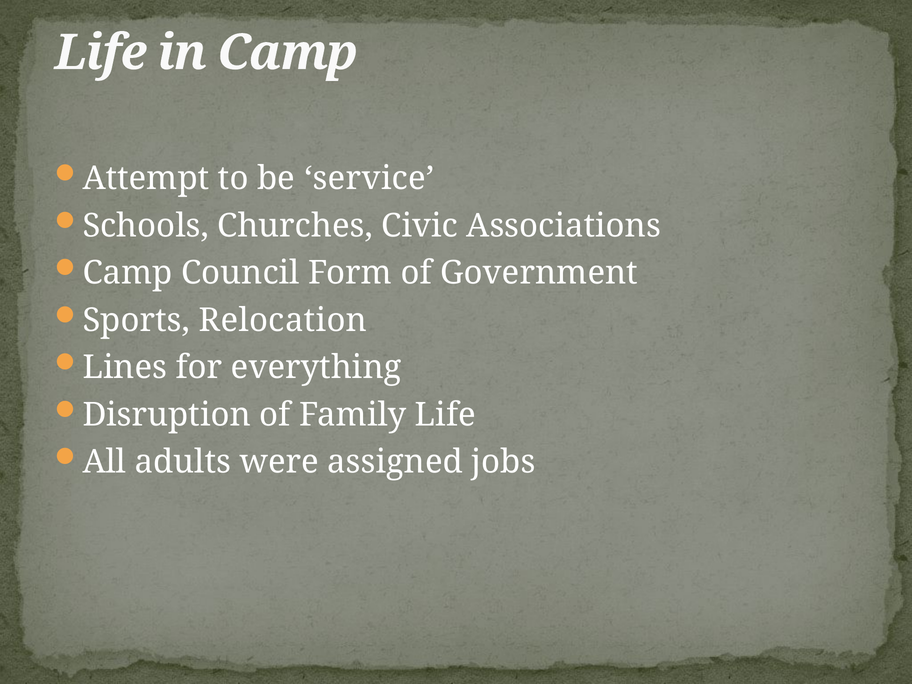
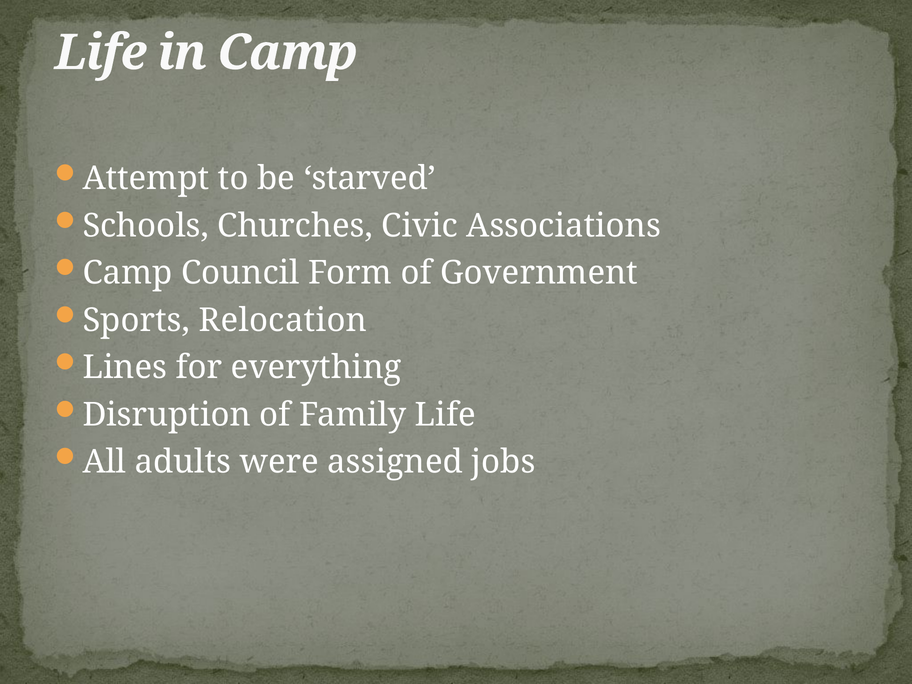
service: service -> starved (370, 179)
